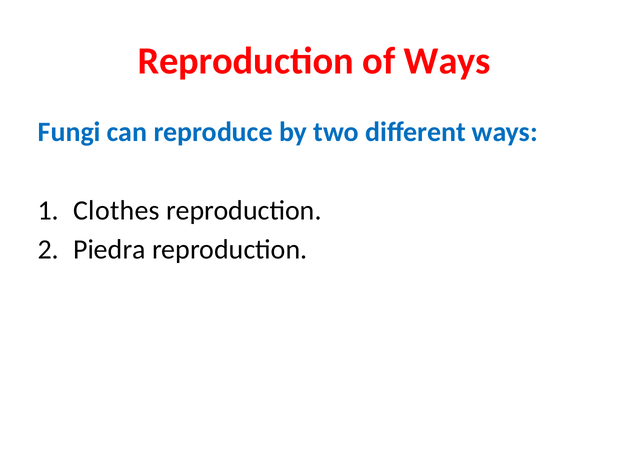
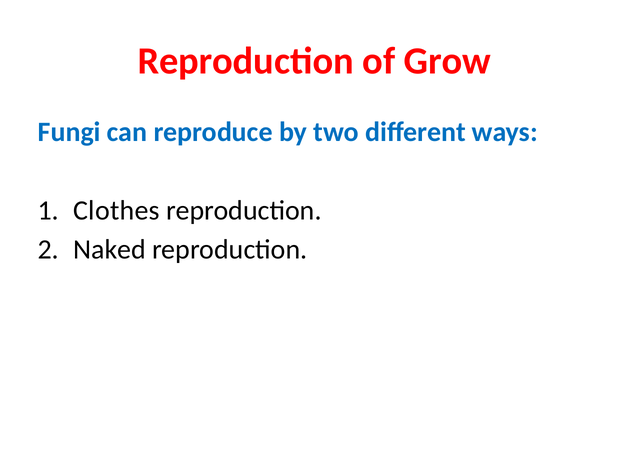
of Ways: Ways -> Grow (447, 61)
Piedra: Piedra -> Naked (109, 249)
